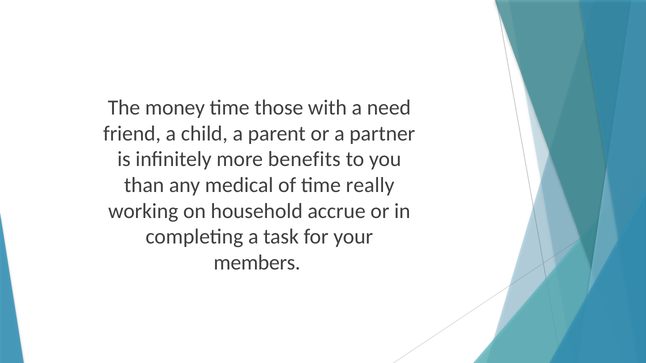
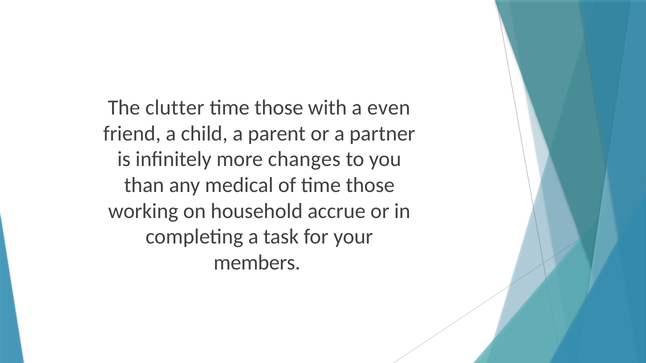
money: money -> clutter (175, 108)
need: need -> even (389, 108)
benefits: benefits -> changes (304, 159)
of time really: really -> those (370, 185)
